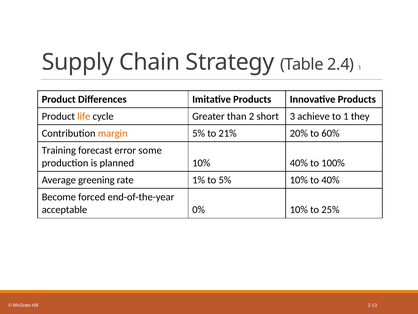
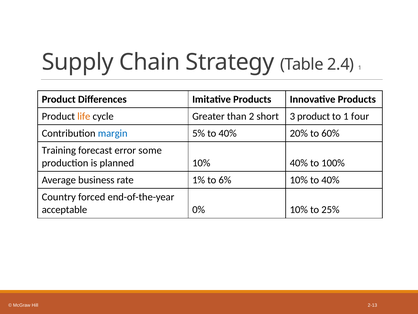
3 achieve: achieve -> product (314, 116)
they: they -> four (360, 116)
margin colour: orange -> blue (113, 133)
5% to 21%: 21% -> 40% (228, 133)
greening: greening -> business (96, 180)
to 5%: 5% -> 6% (225, 180)
Become: Become -> Country (59, 197)
